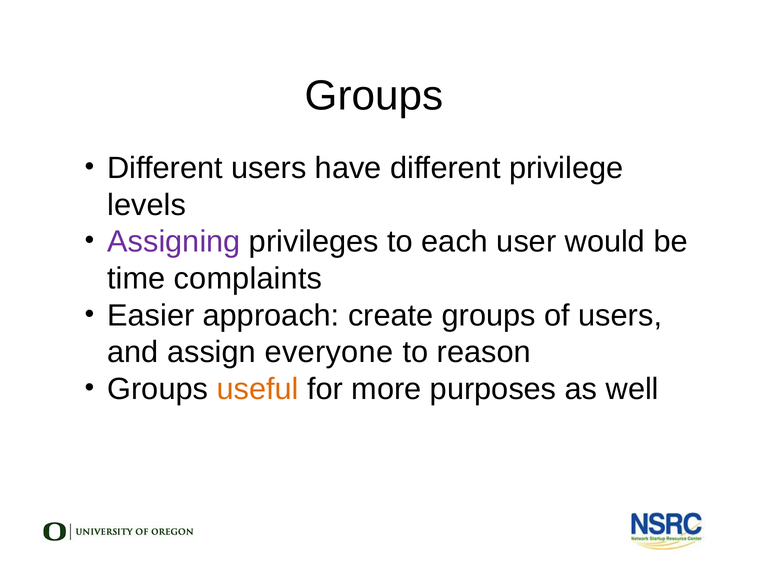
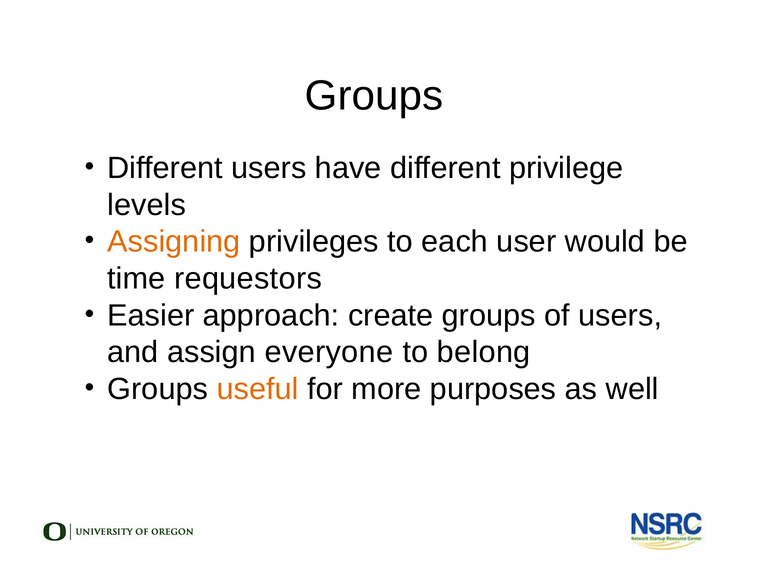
Assigning colour: purple -> orange (174, 242)
complaints: complaints -> requestors (248, 279)
reason: reason -> belong (484, 352)
